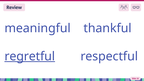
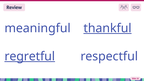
thankful underline: none -> present (108, 28)
